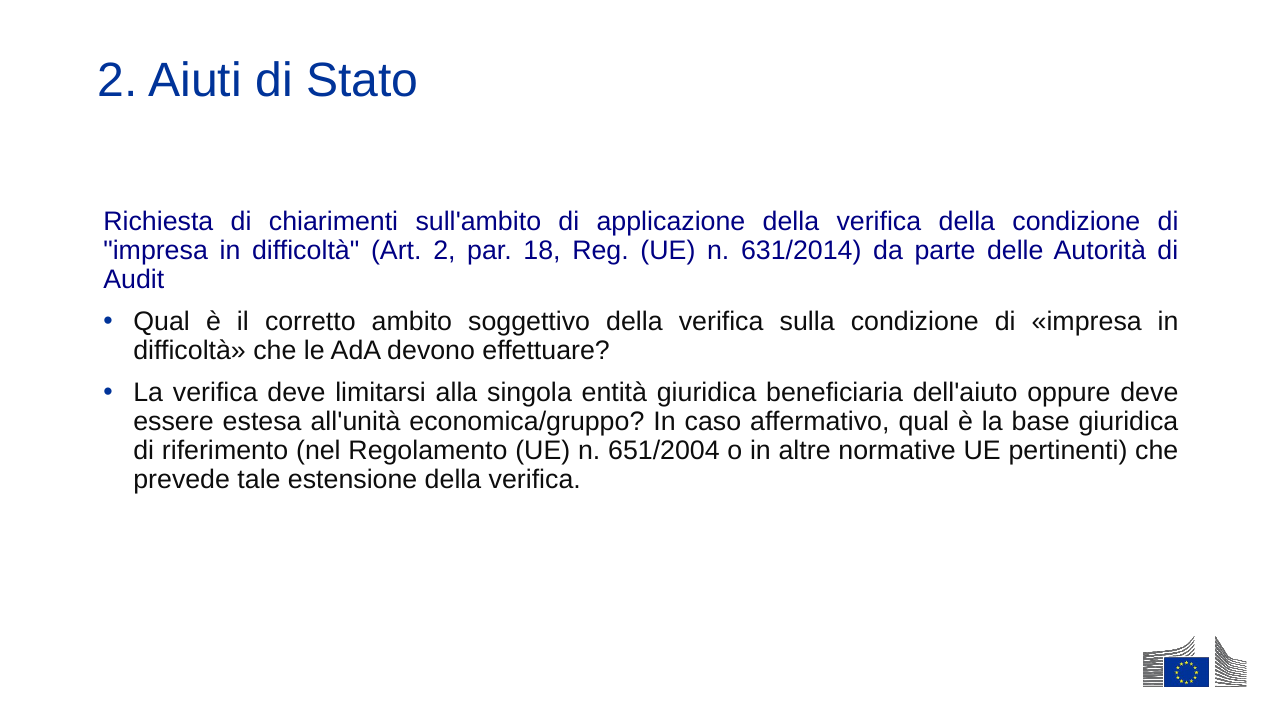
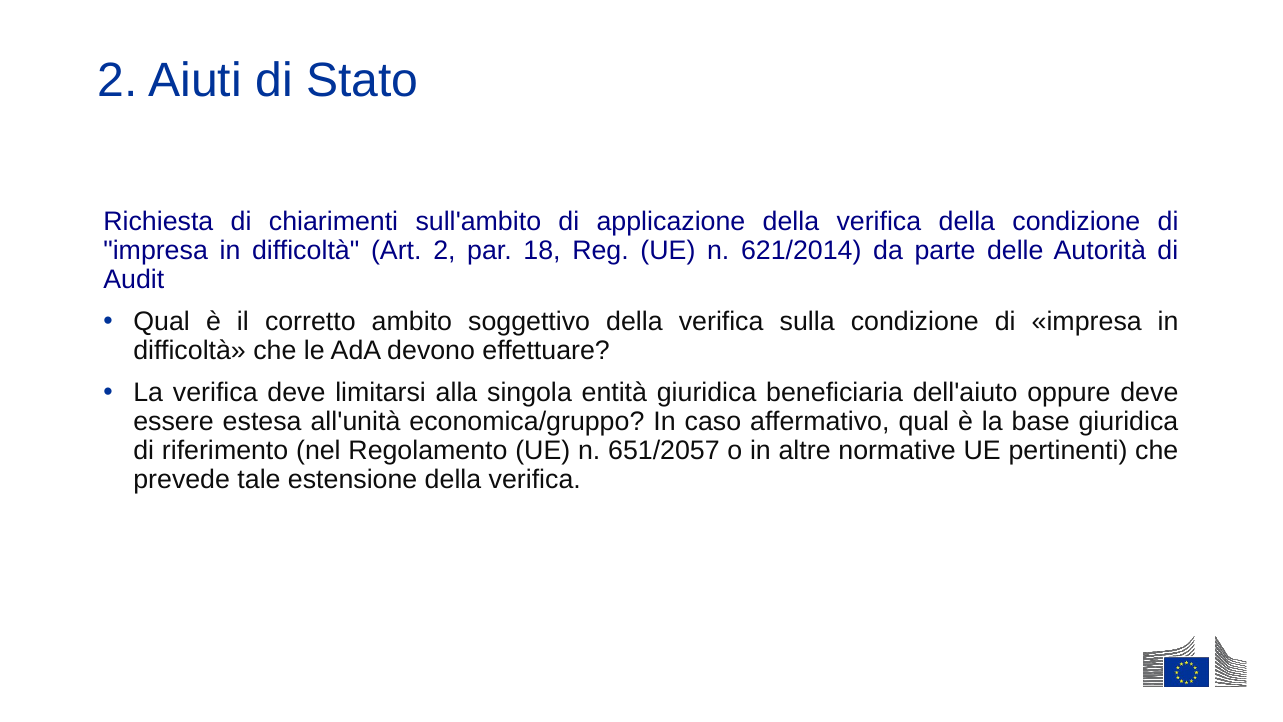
631/2014: 631/2014 -> 621/2014 (801, 250)
651/2004: 651/2004 -> 651/2057 (664, 450)
